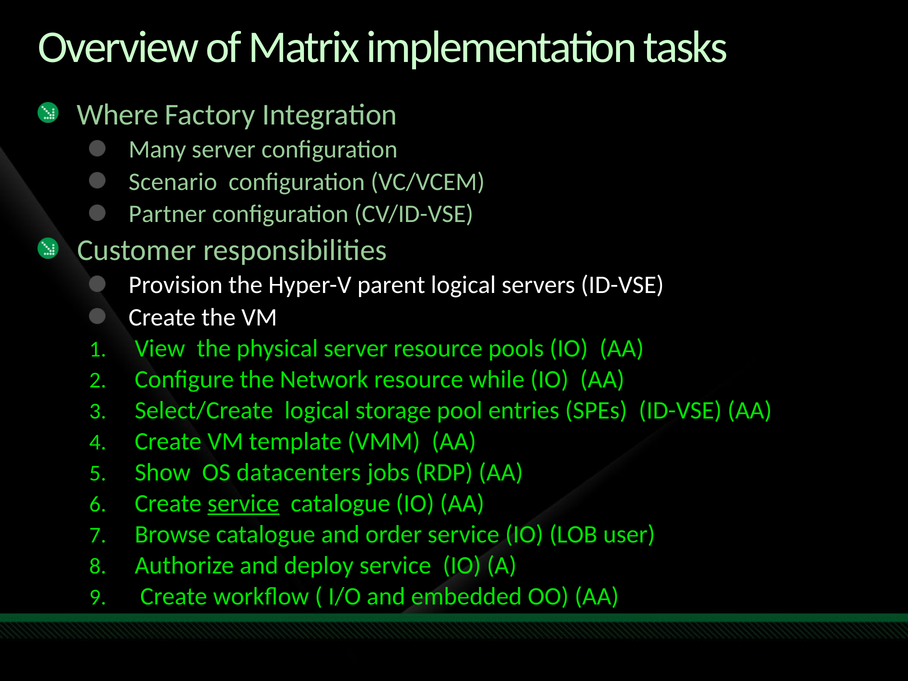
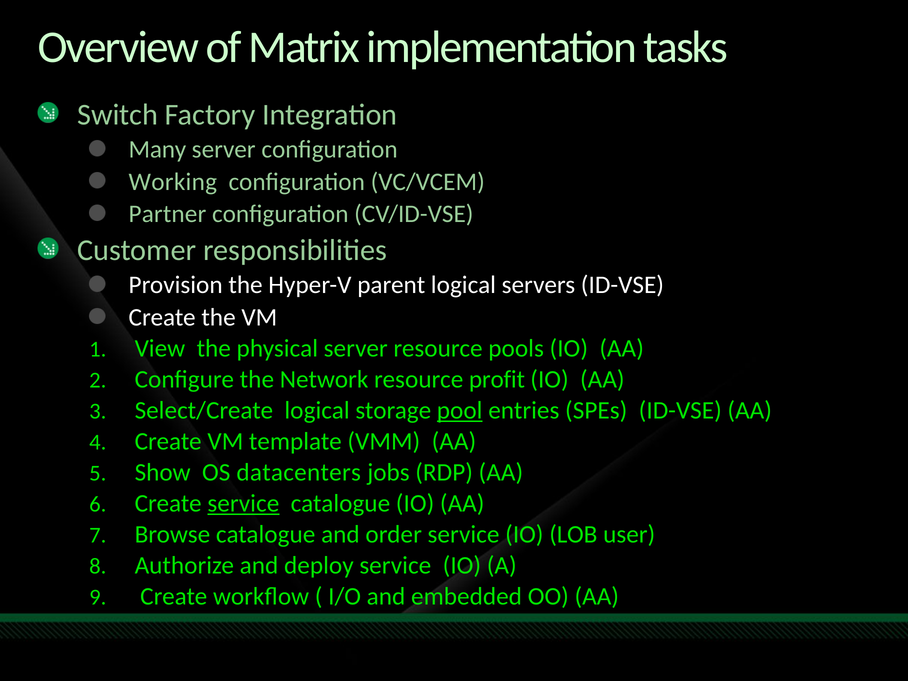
Where: Where -> Switch (118, 115)
Scenario: Scenario -> Working (173, 182)
while: while -> profit (497, 379)
pool underline: none -> present (460, 410)
